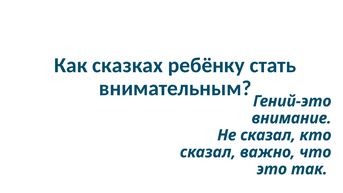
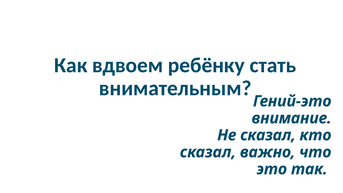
сказках: сказках -> вдвоем (128, 65)
